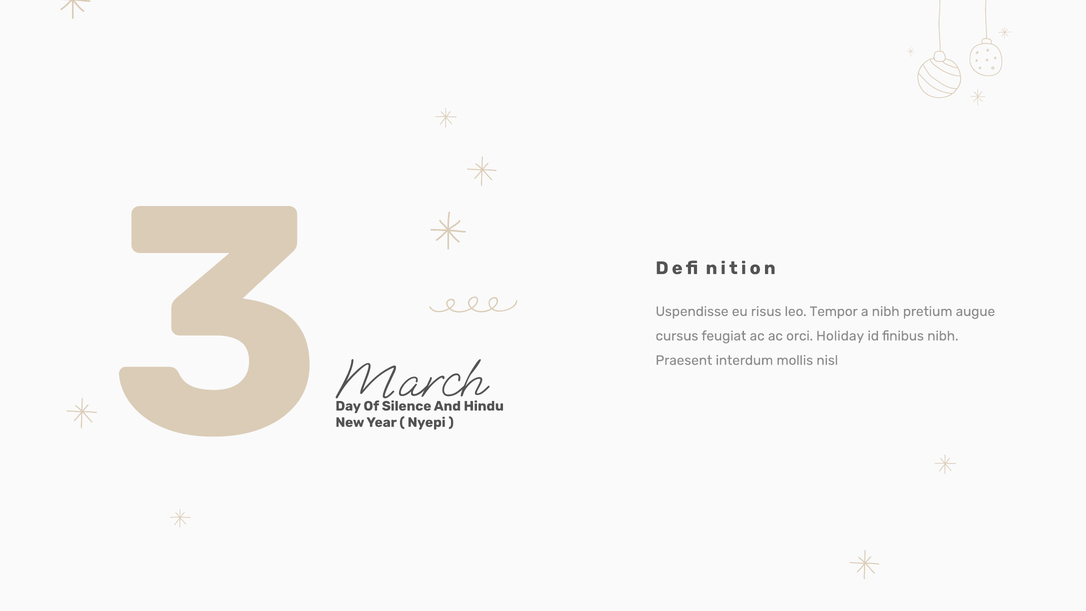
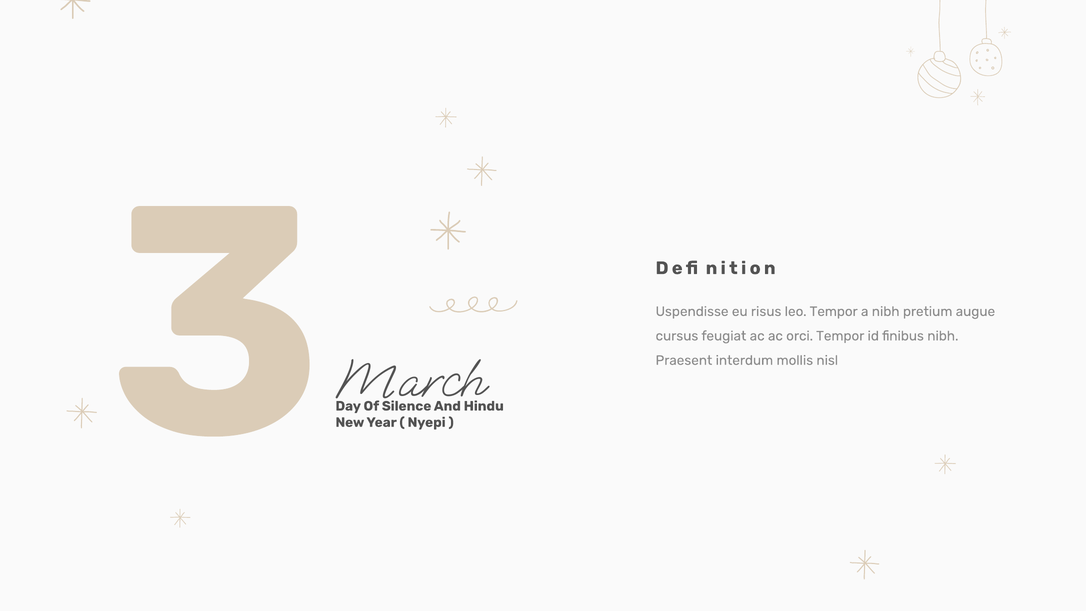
orci Holiday: Holiday -> Tempor (840, 336)
